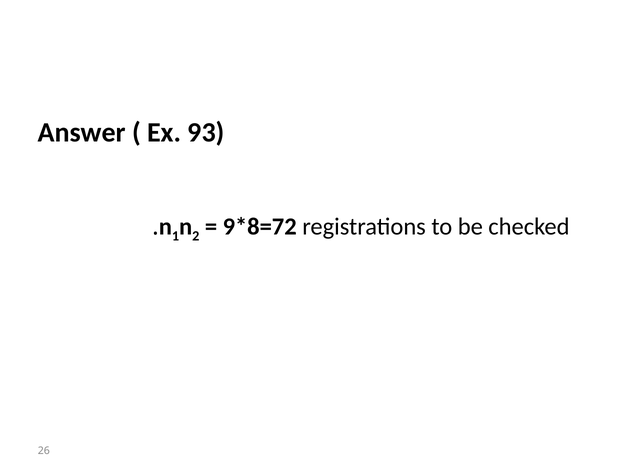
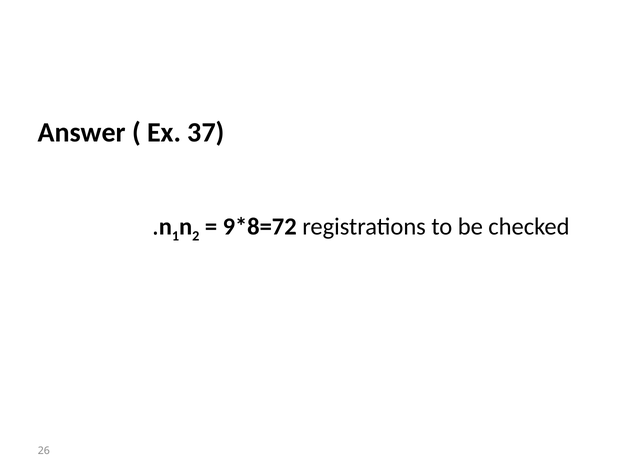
93: 93 -> 37 (206, 132)
